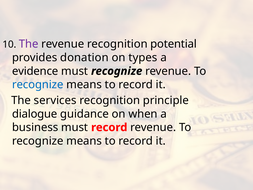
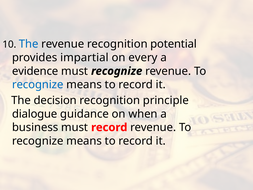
The colour: purple -> blue (29, 44)
donation: donation -> impartial (84, 58)
types: types -> every (143, 58)
services: services -> decision (55, 100)
